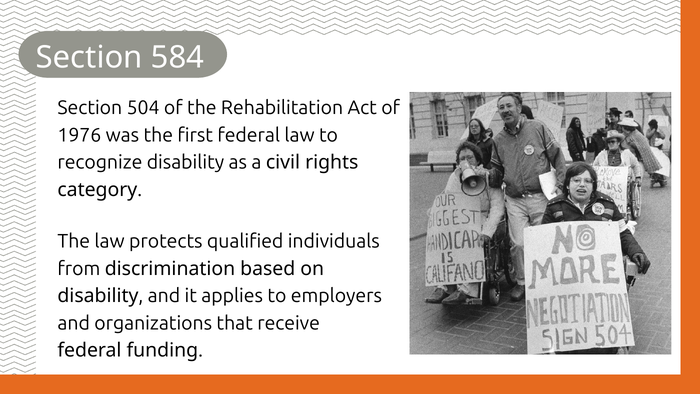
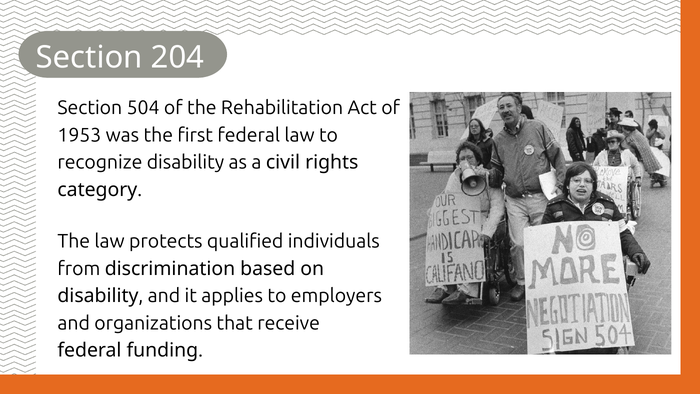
584: 584 -> 204 (177, 57)
1976: 1976 -> 1953 (79, 135)
